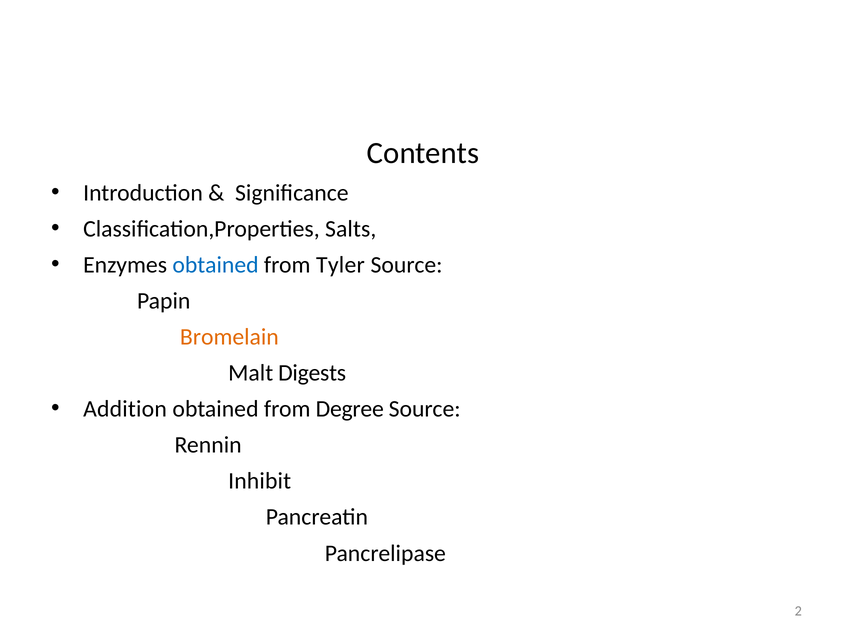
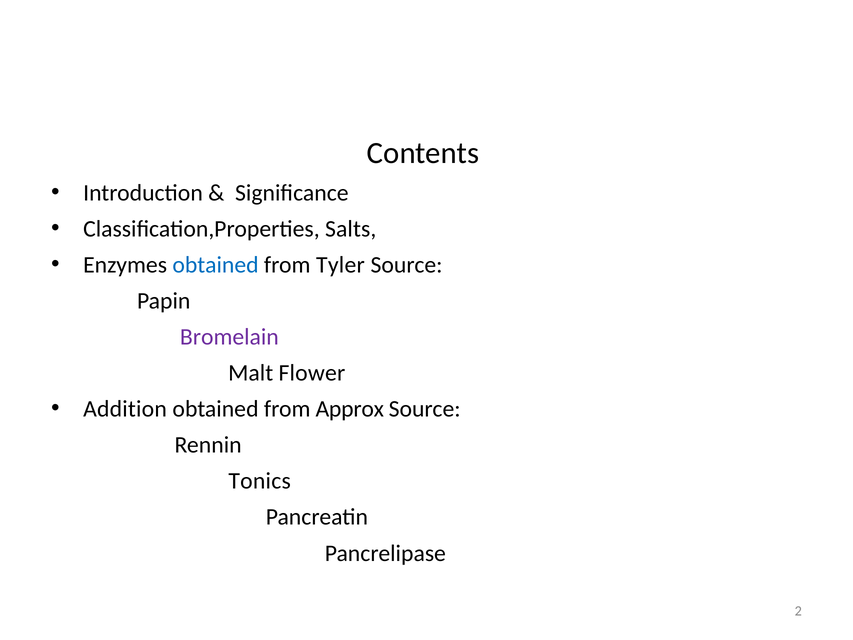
Bromelain colour: orange -> purple (229, 337)
Digests: Digests -> Flower (312, 373)
Degree: Degree -> Approx (350, 409)
Inhibit: Inhibit -> Tonics (260, 481)
